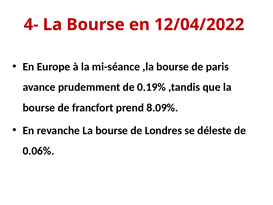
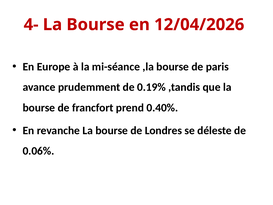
12/04/2022: 12/04/2022 -> 12/04/2026 (199, 25)
8.09%: 8.09% -> 0.40% (162, 108)
